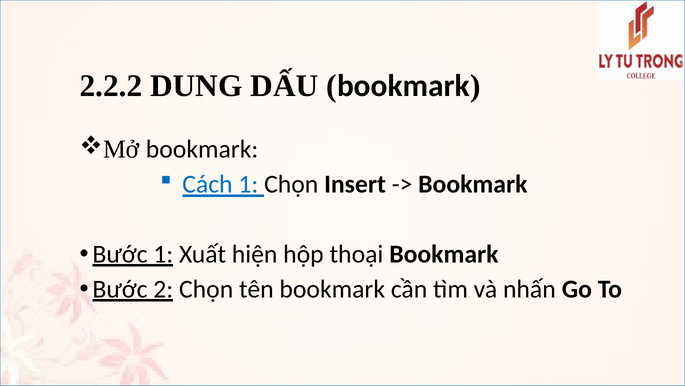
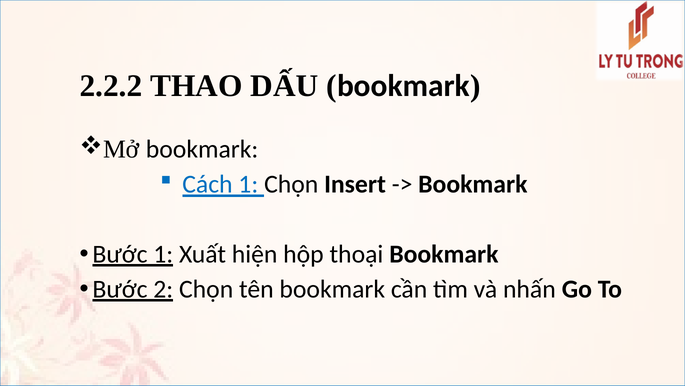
DUNG: DUNG -> THAO (196, 86)
